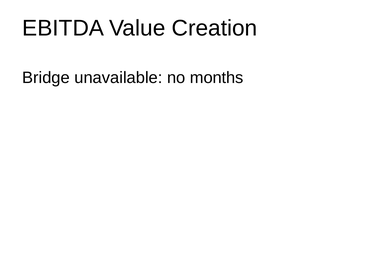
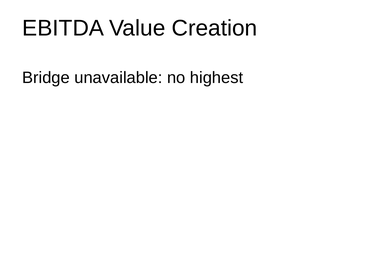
months: months -> highest (217, 78)
